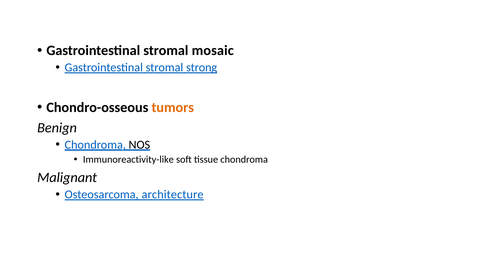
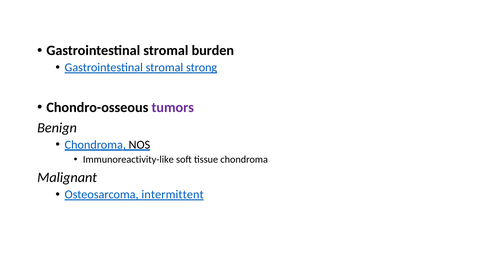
mosaic: mosaic -> burden (213, 51)
tumors colour: orange -> purple (173, 108)
architecture: architecture -> intermittent (173, 195)
